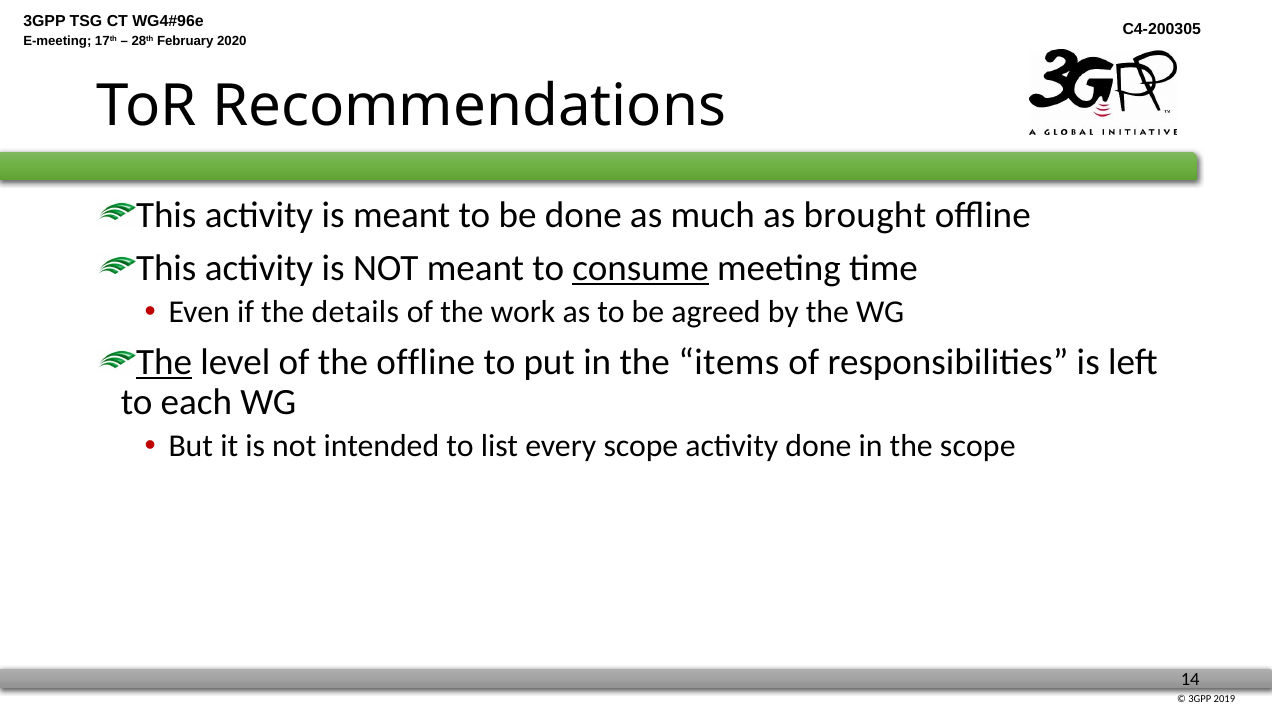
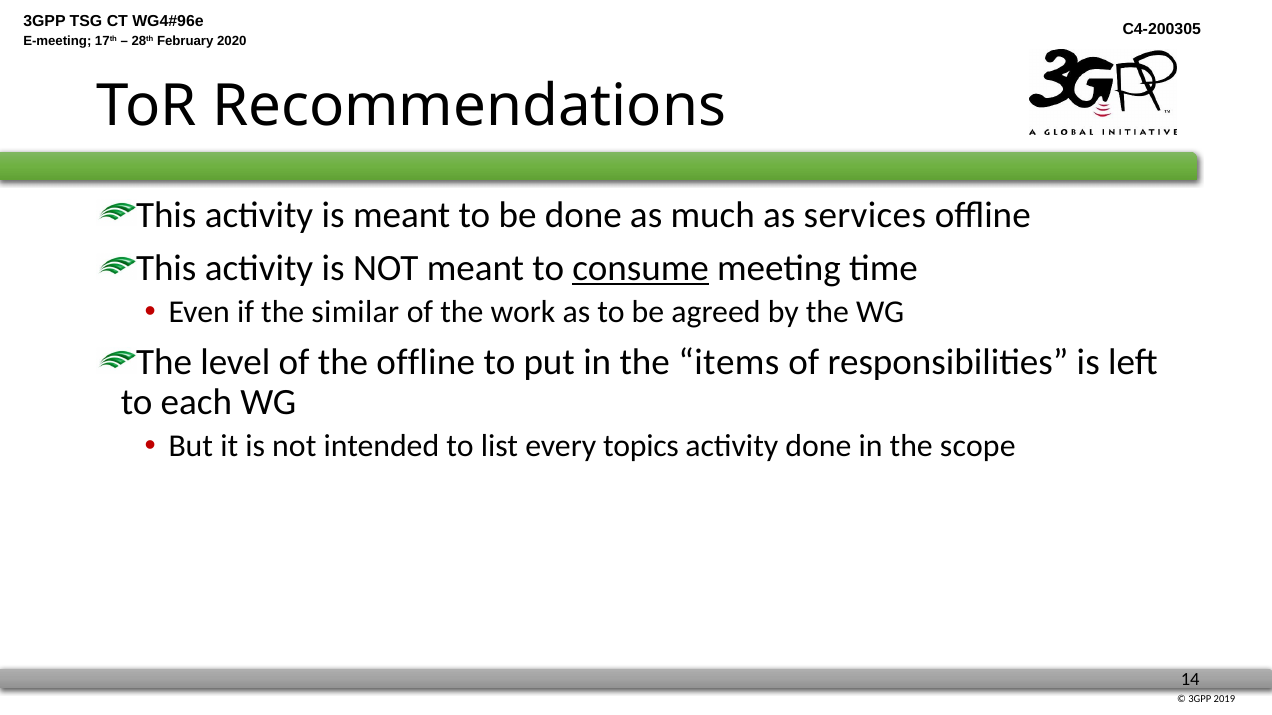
brought: brought -> services (865, 215)
details: details -> similar (355, 312)
The underline: present -> none (164, 363)
every scope: scope -> topics (641, 447)
